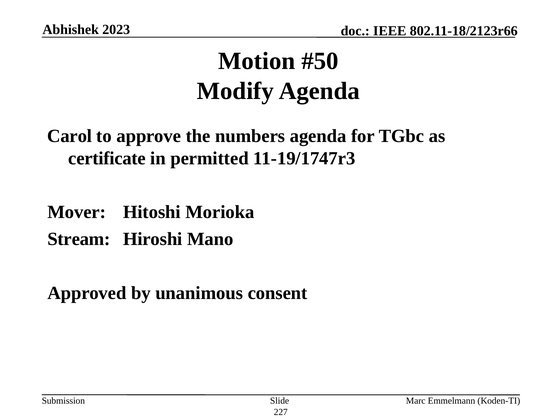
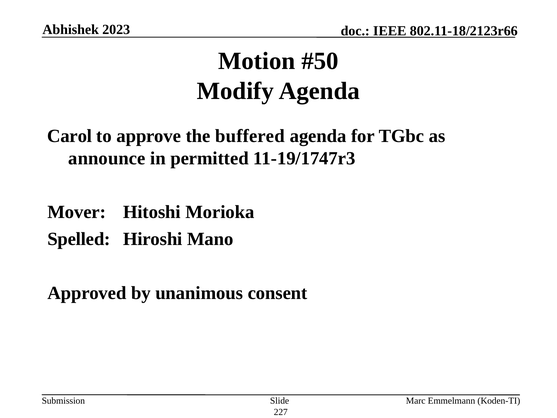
numbers: numbers -> buffered (250, 136)
certificate: certificate -> announce (107, 158)
Stream: Stream -> Spelled (79, 239)
